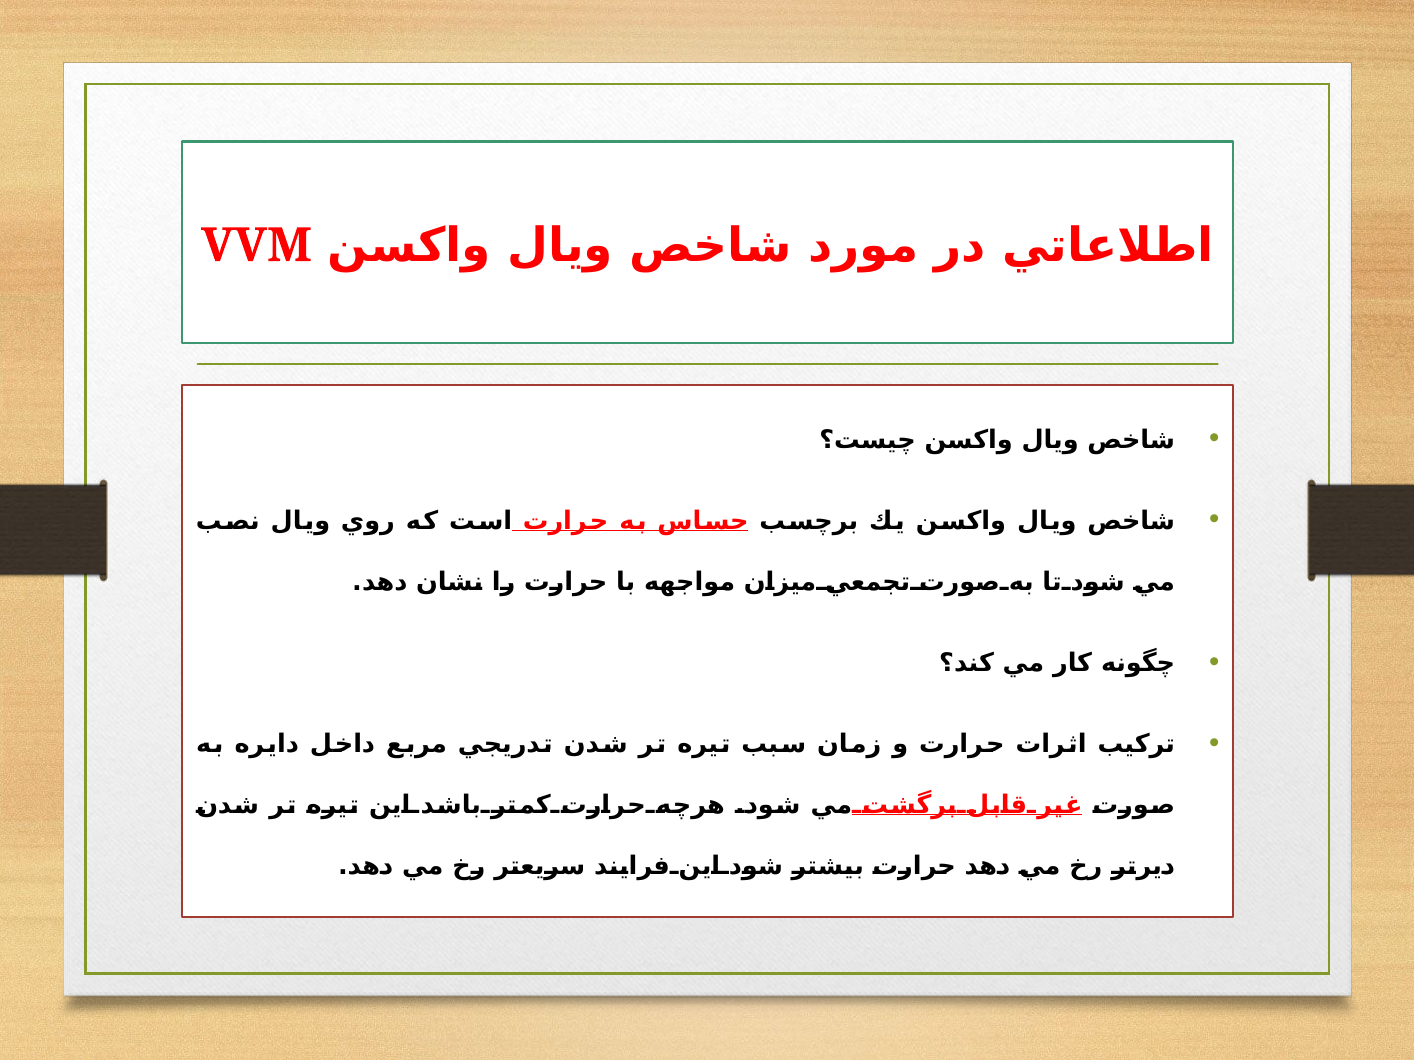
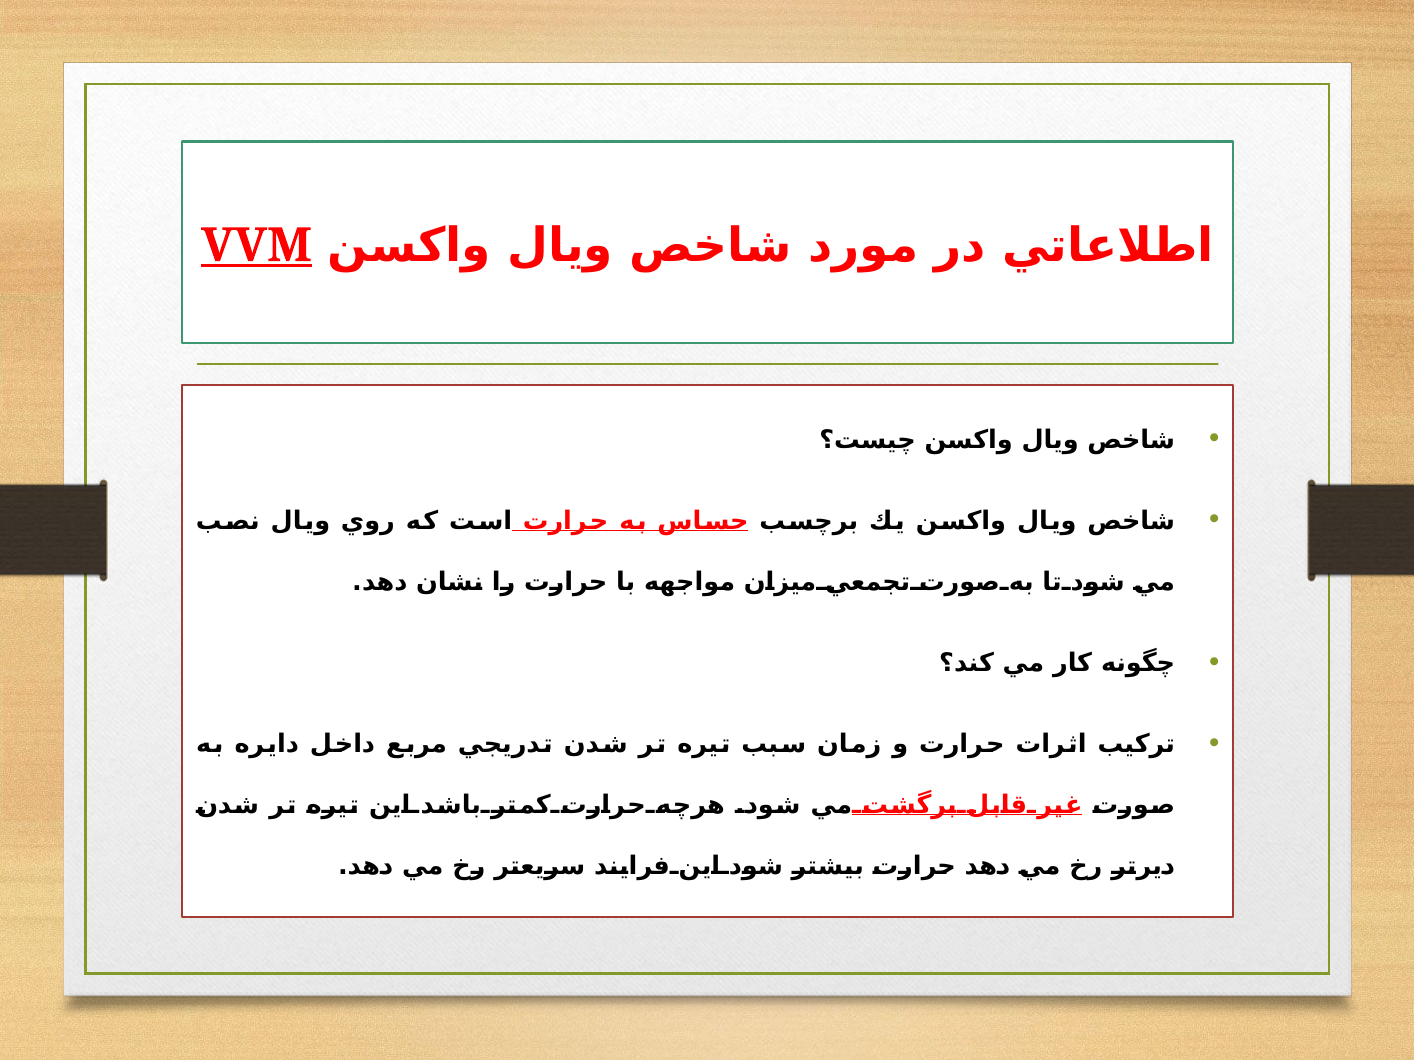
VVM underline: none -> present (257, 246)
